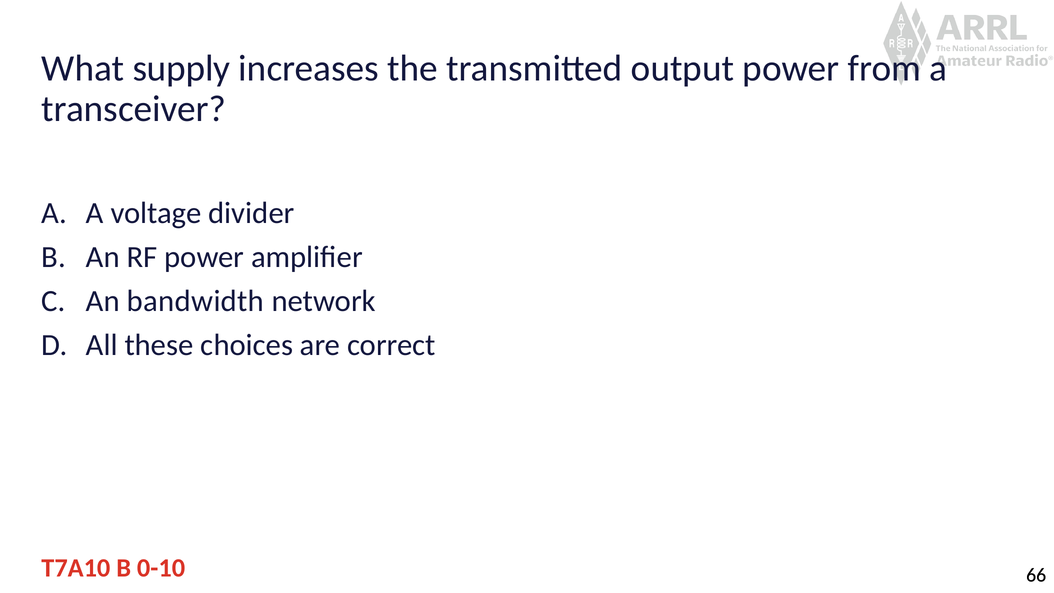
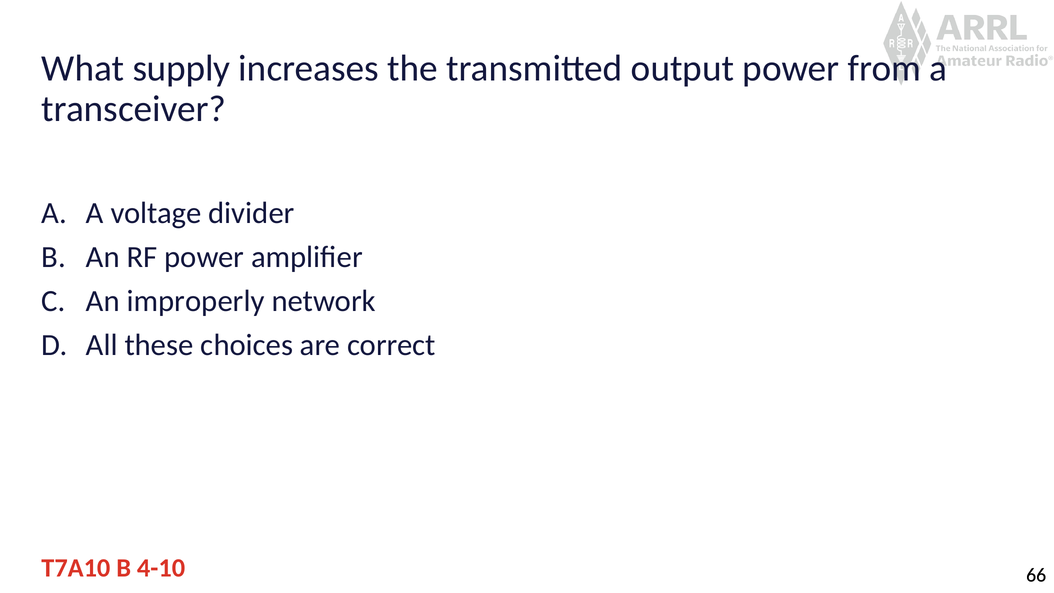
bandwidth: bandwidth -> improperly (196, 301)
0-10: 0-10 -> 4-10 (161, 568)
